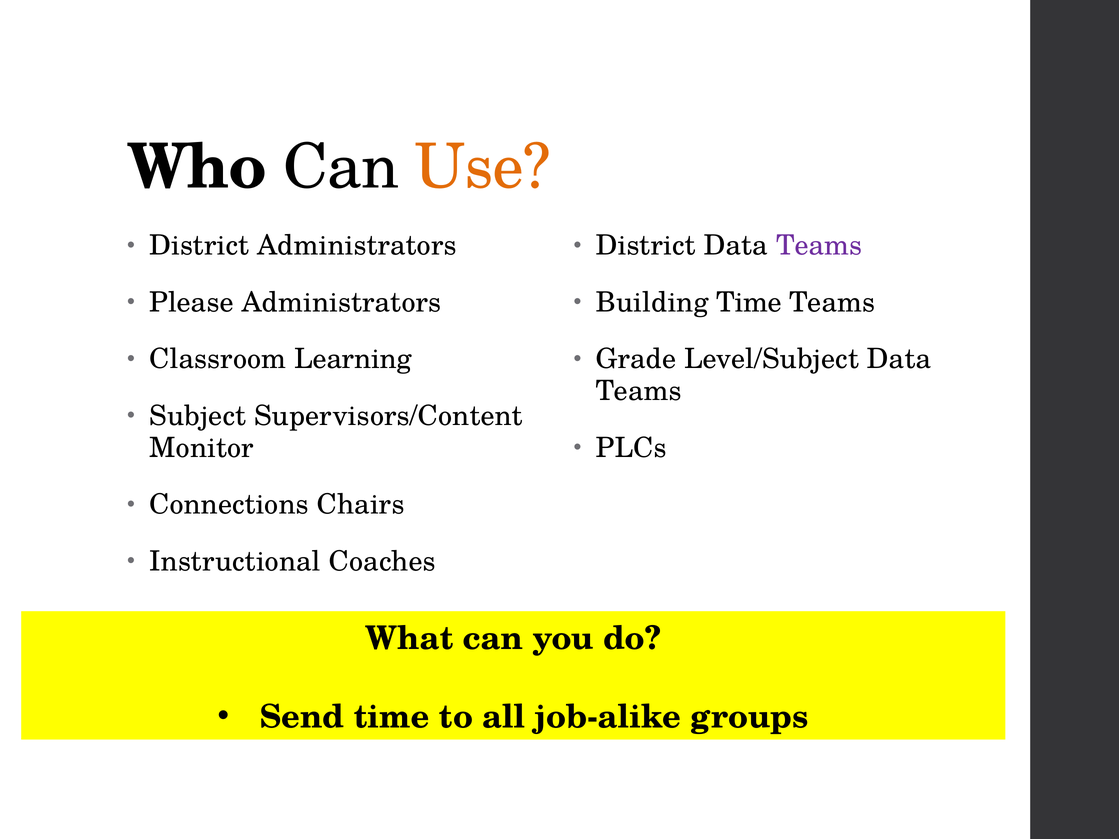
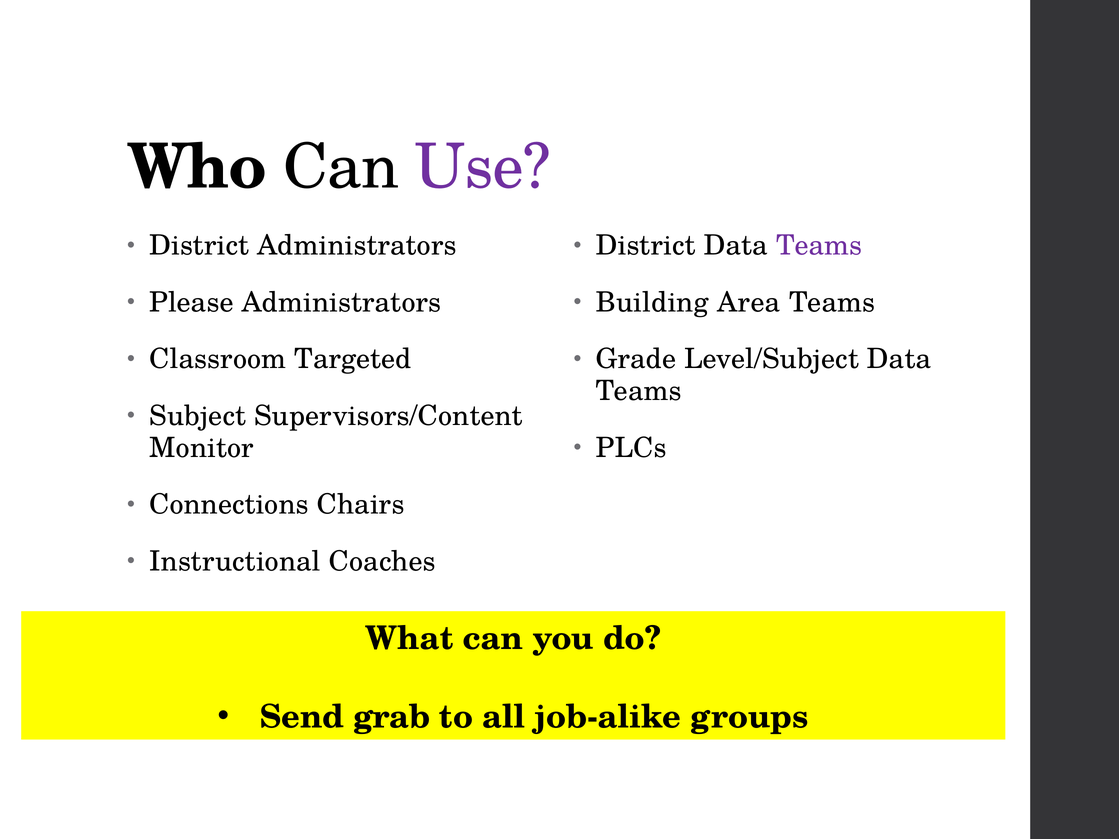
Use colour: orange -> purple (483, 167)
Building Time: Time -> Area (749, 302)
Learning: Learning -> Targeted (353, 359)
Send time: time -> grab (392, 717)
